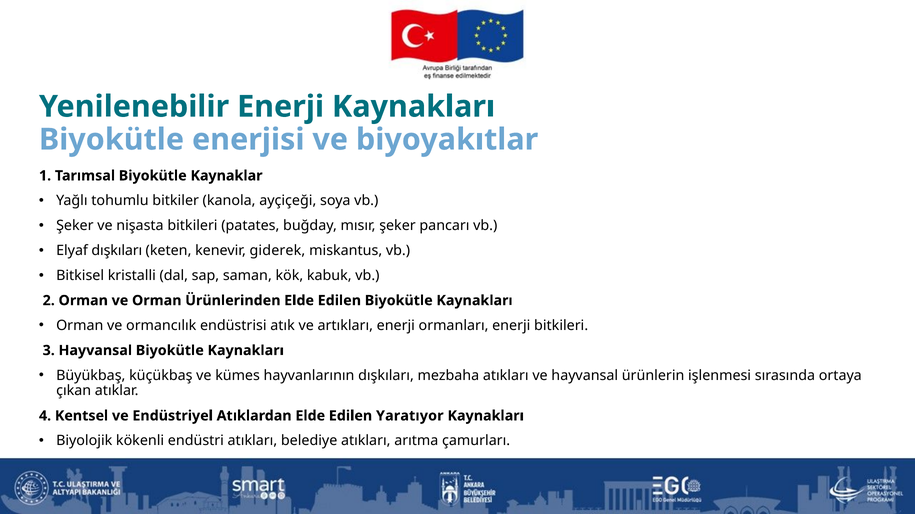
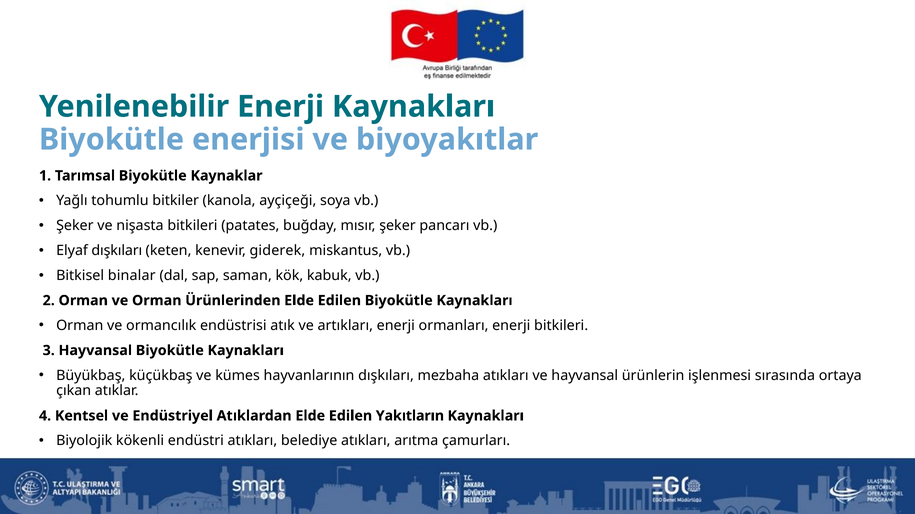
kristalli: kristalli -> binalar (132, 276)
Yaratıyor: Yaratıyor -> Yakıtların (410, 416)
